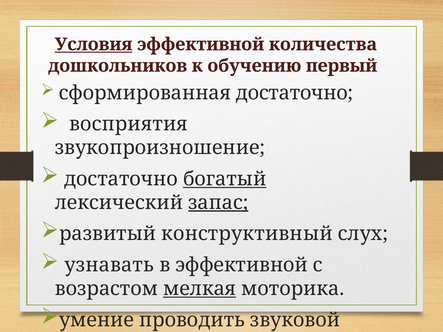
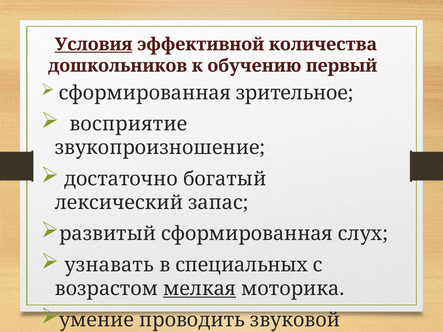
сформированная достаточно: достаточно -> зрительное (295, 93)
восприятия: восприятия -> восприятие (128, 124)
богатый underline: present -> none (225, 179)
запас underline: present -> none (218, 203)
развитый конструктивный: конструктивный -> сформированная (247, 234)
в эффективной: эффективной -> специальных (242, 265)
